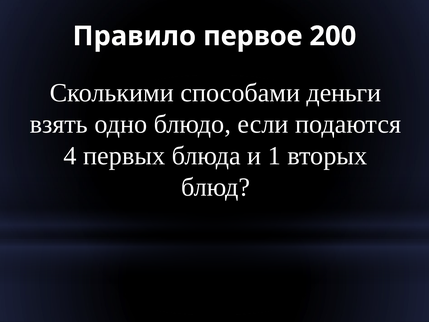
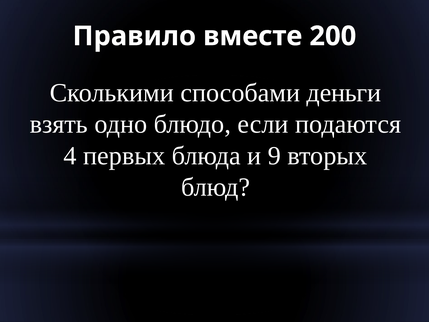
первое: первое -> вместе (253, 36)
1: 1 -> 9 (274, 156)
